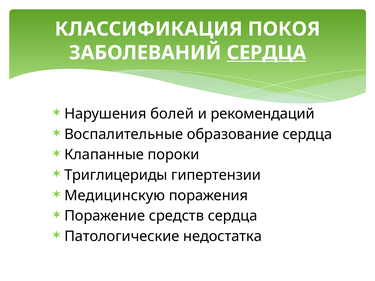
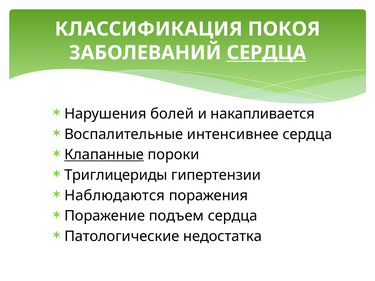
рекомендаций: рекомендаций -> накапливается (263, 114)
образование: образование -> интенсивнее (233, 134)
Клапанные underline: none -> present (104, 155)
Медицинскую: Медицинскую -> Наблюдаются (115, 196)
средств: средств -> подъем (176, 216)
